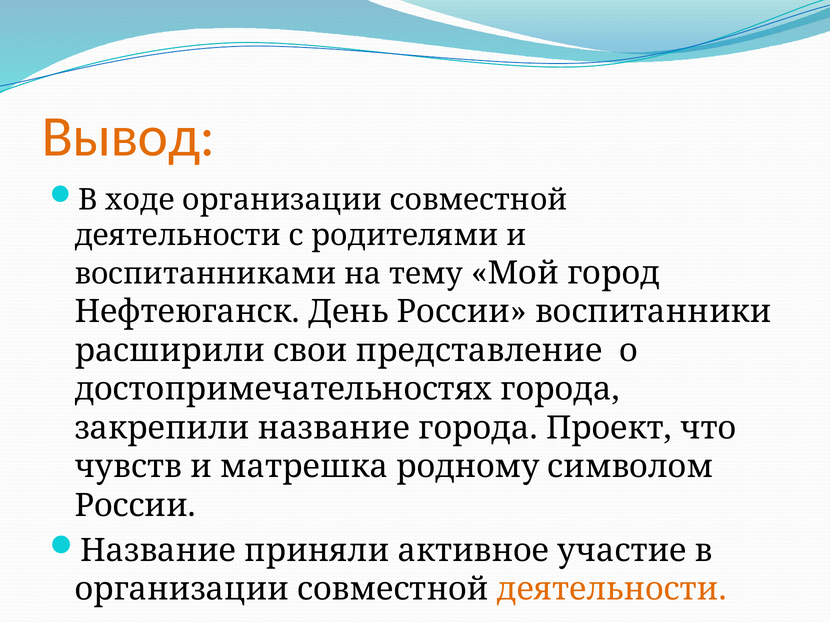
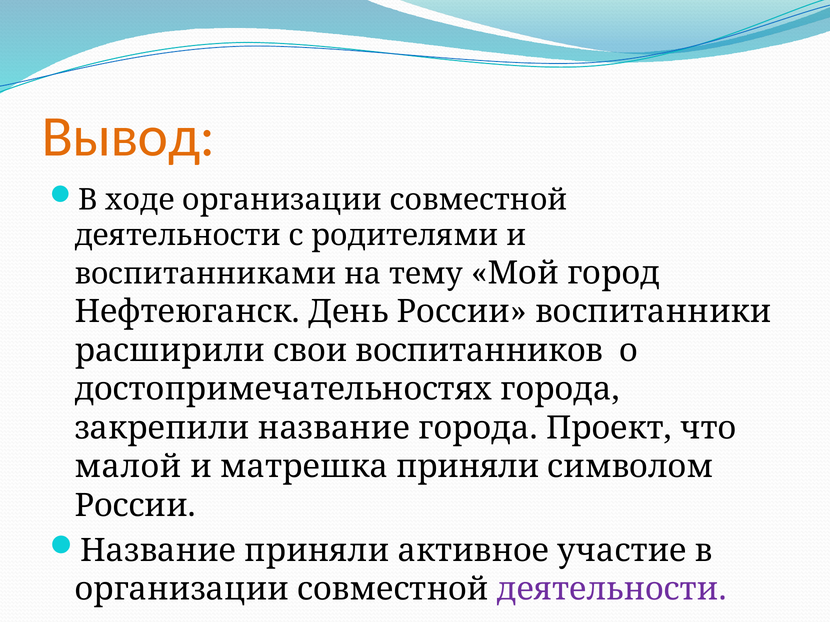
представление: представление -> воспитанников (479, 351)
чувств: чувств -> малой (128, 467)
матрешка родному: родному -> приняли (468, 467)
деятельности colour: orange -> purple (612, 590)
